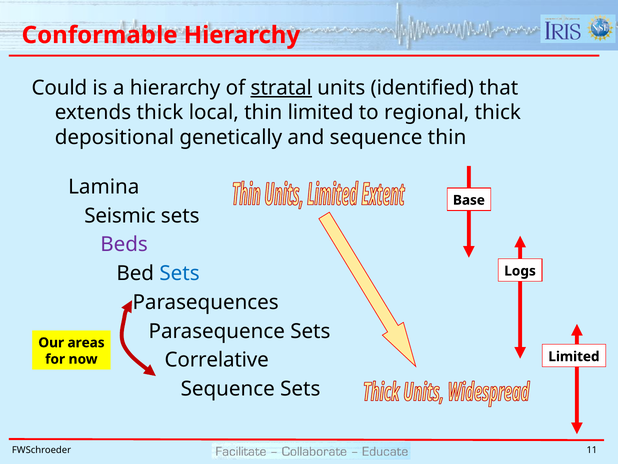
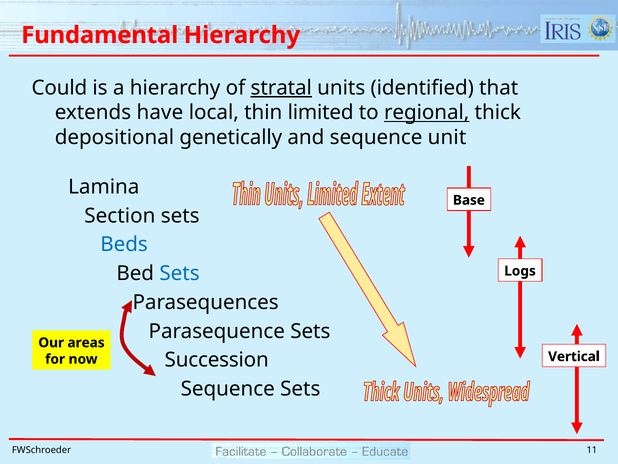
Conformable: Conformable -> Fundamental (100, 35)
extends thick: thick -> have (160, 113)
regional underline: none -> present (427, 113)
sequence thin: thin -> unit (447, 137)
Seismic: Seismic -> Section (120, 216)
Beds colour: purple -> blue (124, 244)
Limited: Limited -> Vertical (574, 356)
Correlative: Correlative -> Succession (217, 360)
